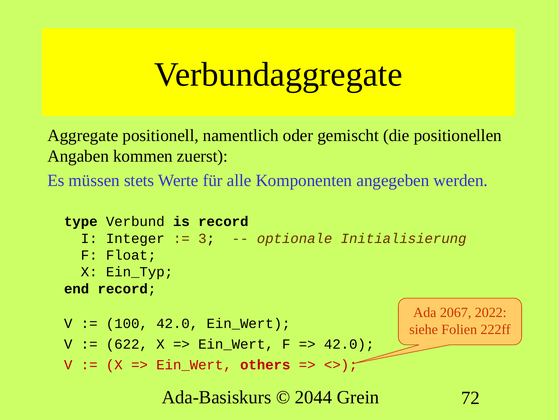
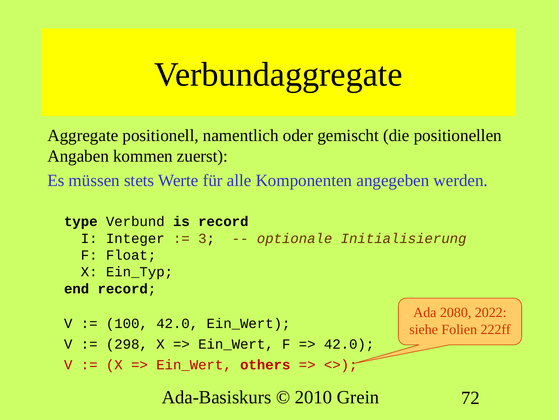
2067: 2067 -> 2080 (456, 312)
622: 622 -> 298 (127, 344)
2044: 2044 -> 2010 (313, 397)
